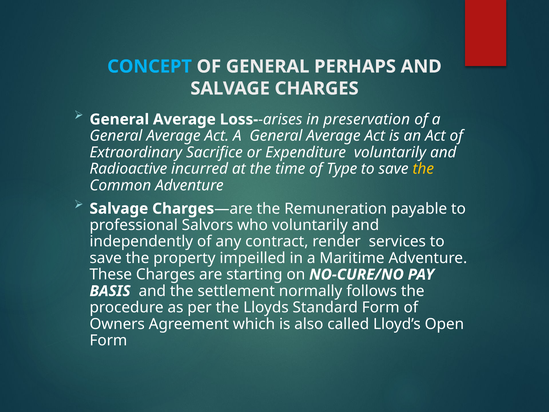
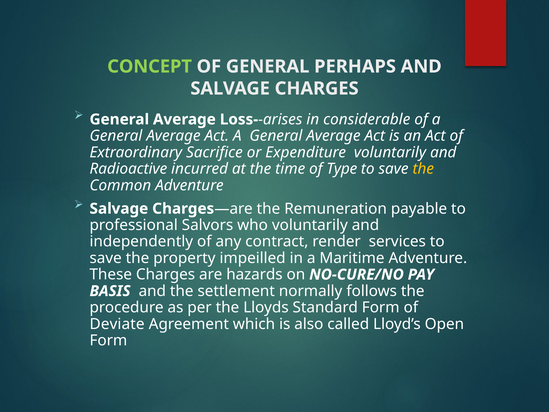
CONCEPT colour: light blue -> light green (150, 66)
preservation: preservation -> considerable (367, 119)
starting: starting -> hazards (254, 274)
Owners: Owners -> Deviate (117, 324)
